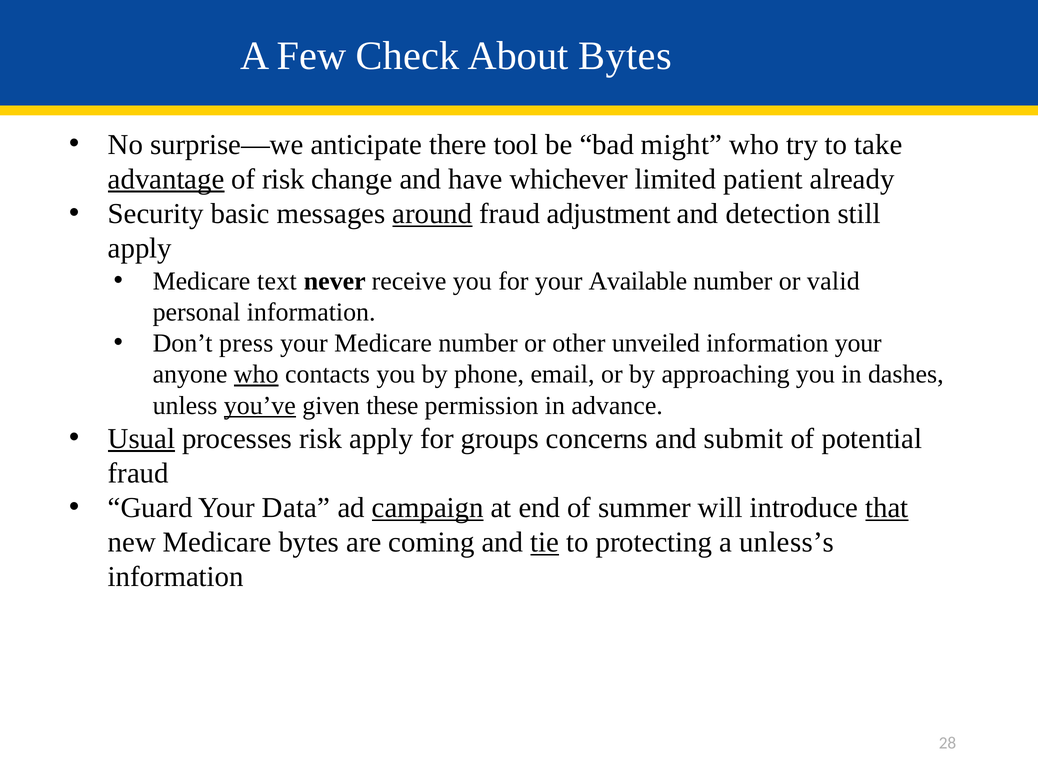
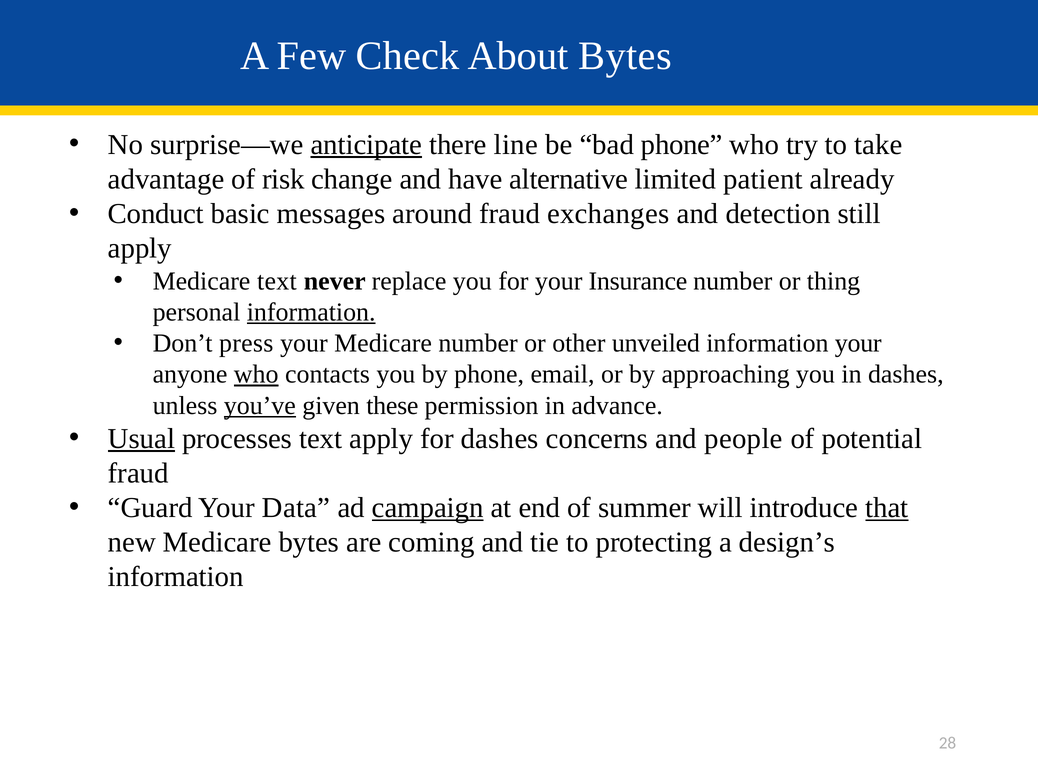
anticipate underline: none -> present (366, 145)
tool: tool -> line (516, 145)
bad might: might -> phone (682, 145)
advantage underline: present -> none (166, 179)
whichever: whichever -> alternative (569, 179)
Security: Security -> Conduct (156, 214)
around underline: present -> none (432, 214)
adjustment: adjustment -> exchanges (608, 214)
receive: receive -> replace (409, 281)
Available: Available -> Insurance (638, 281)
valid: valid -> thing (834, 281)
information underline: none -> present (311, 312)
processes risk: risk -> text (321, 439)
for groups: groups -> dashes (500, 439)
submit: submit -> people (744, 439)
tie underline: present -> none (545, 543)
unless’s: unless’s -> design’s (787, 543)
